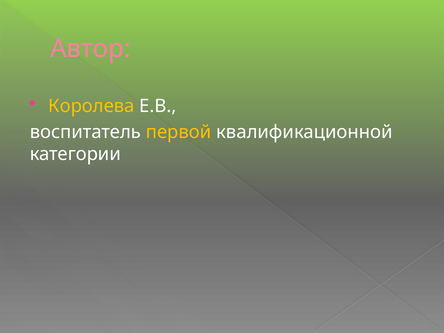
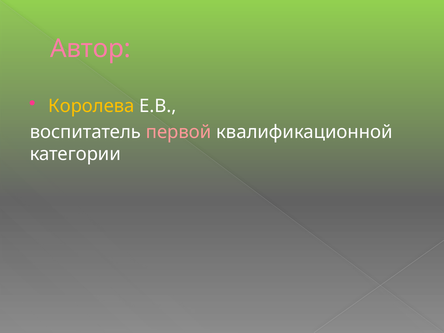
первой colour: yellow -> pink (179, 132)
